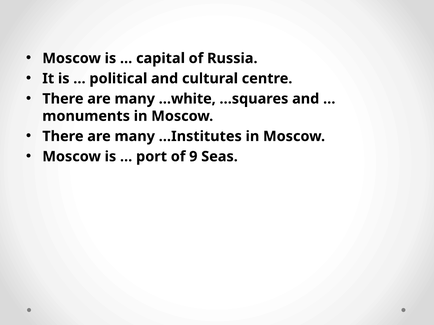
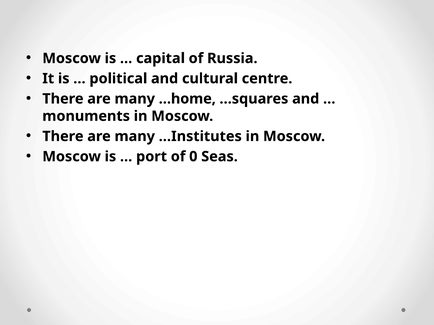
…white: …white -> …home (187, 99)
9: 9 -> 0 (193, 157)
